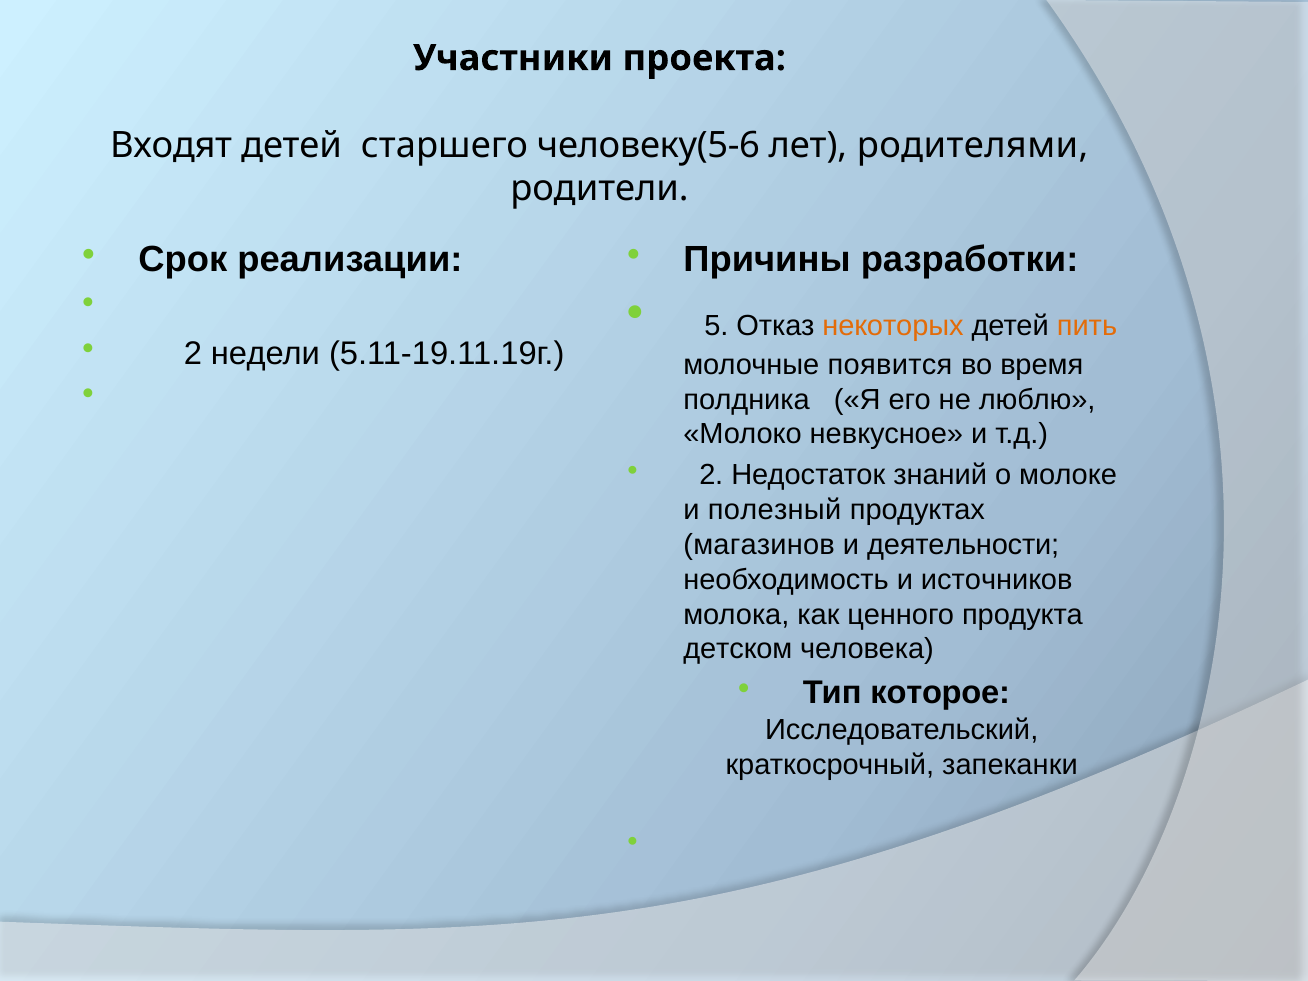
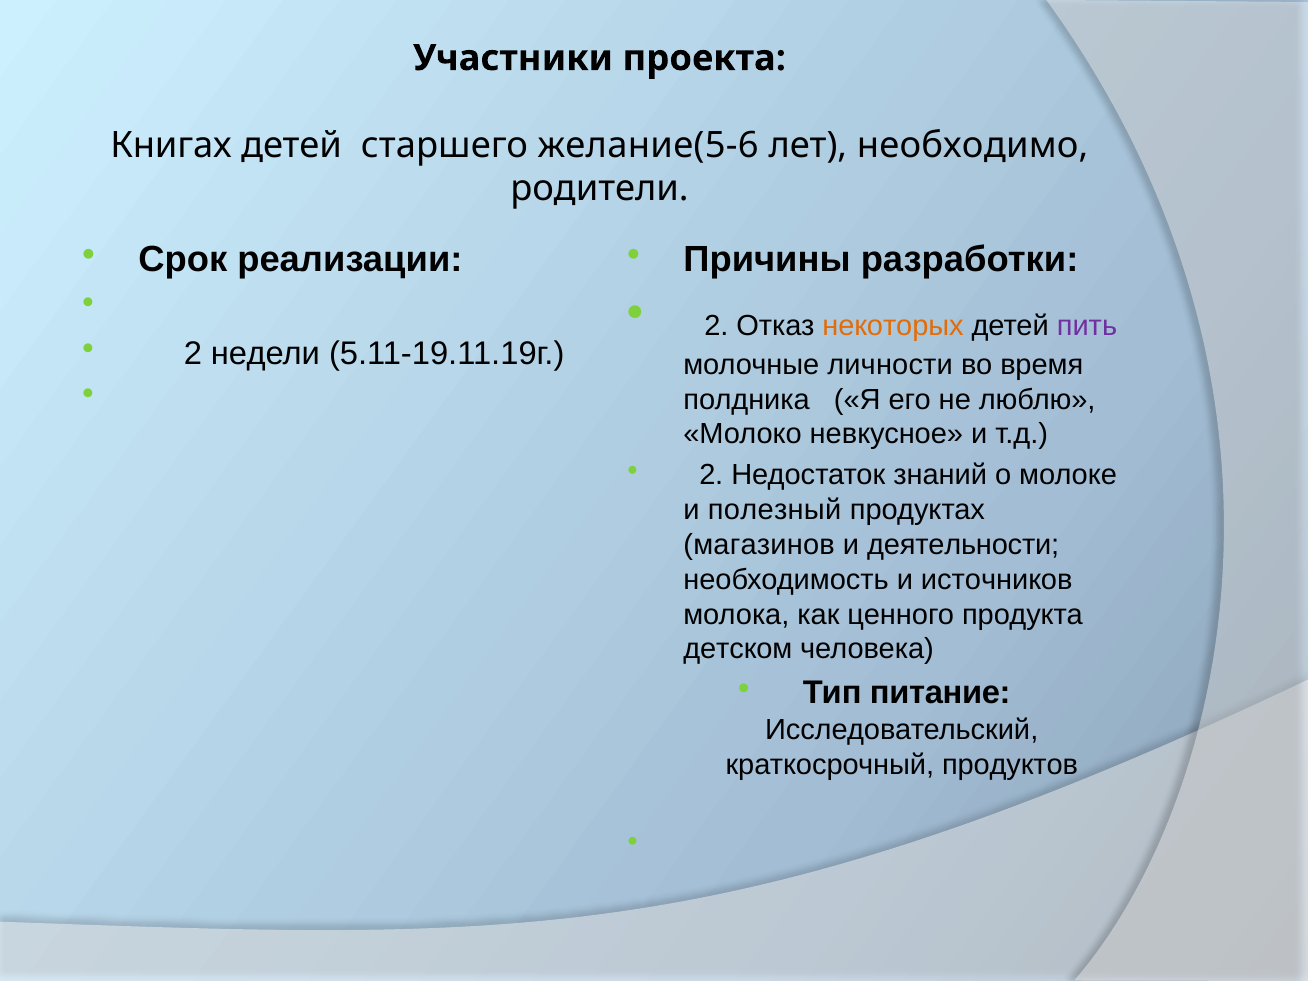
Входят: Входят -> Книгах (171, 145)
человеку(5-6: человеку(5-6 -> желание(5-6 (648, 145)
родителями: родителями -> необходимо (973, 145)
5: 5 -> 2 (716, 326)
пить colour: orange -> purple (1087, 326)
появится: появится -> личности (890, 365)
которое: которое -> питание (940, 693)
запеканки: запеканки -> продуктов (1010, 765)
